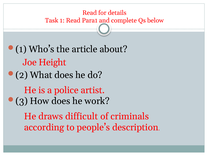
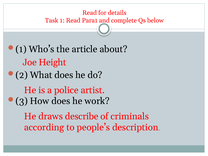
difficult: difficult -> describe (82, 116)
